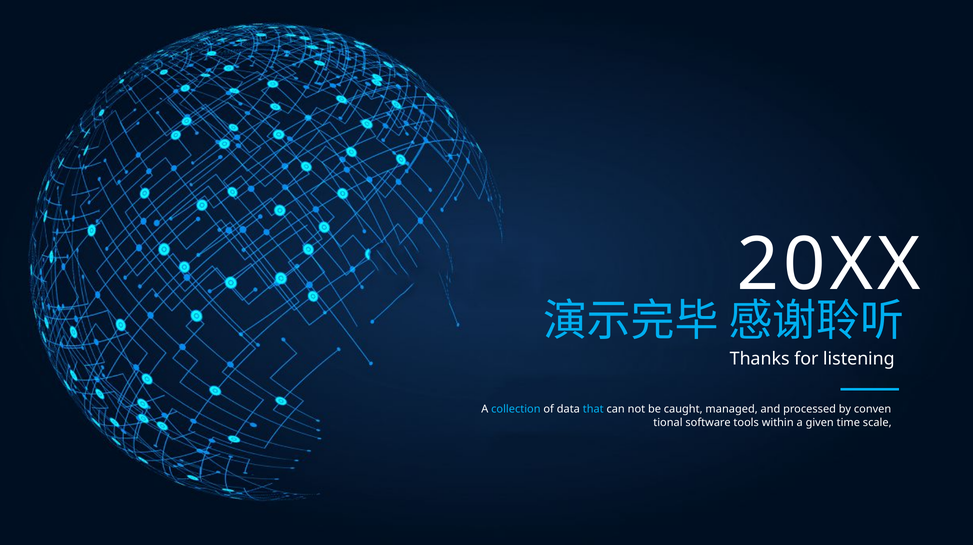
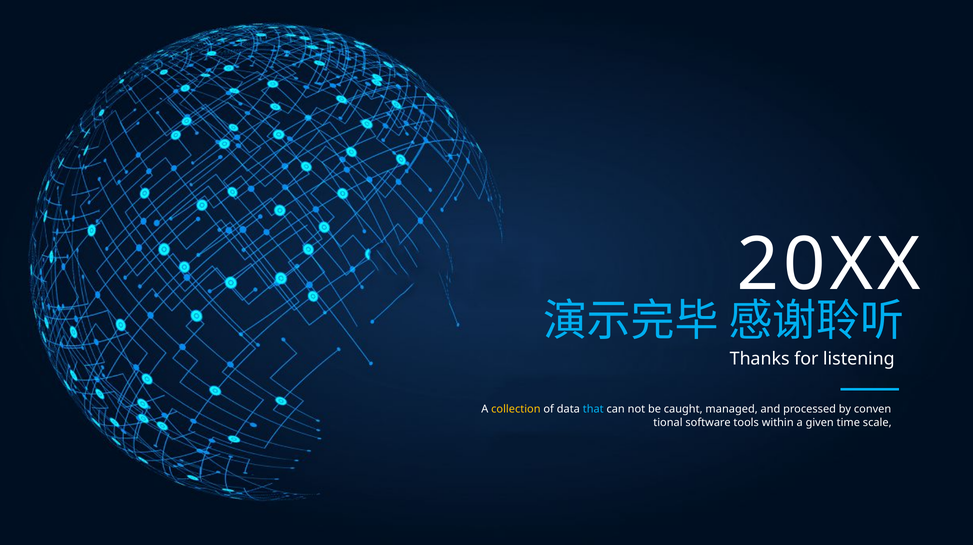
collection colour: light blue -> yellow (516, 409)
